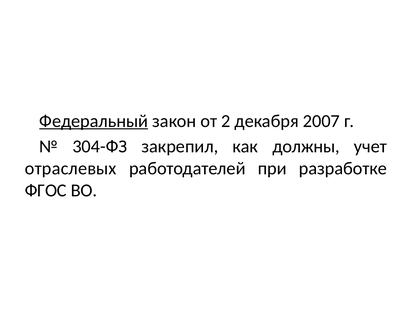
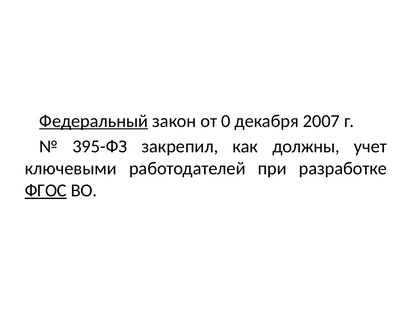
2: 2 -> 0 (226, 121)
304-ФЗ: 304-ФЗ -> 395-ФЗ (100, 147)
отраслевых: отраслевых -> ключевыми (71, 169)
ФГОС underline: none -> present (46, 191)
